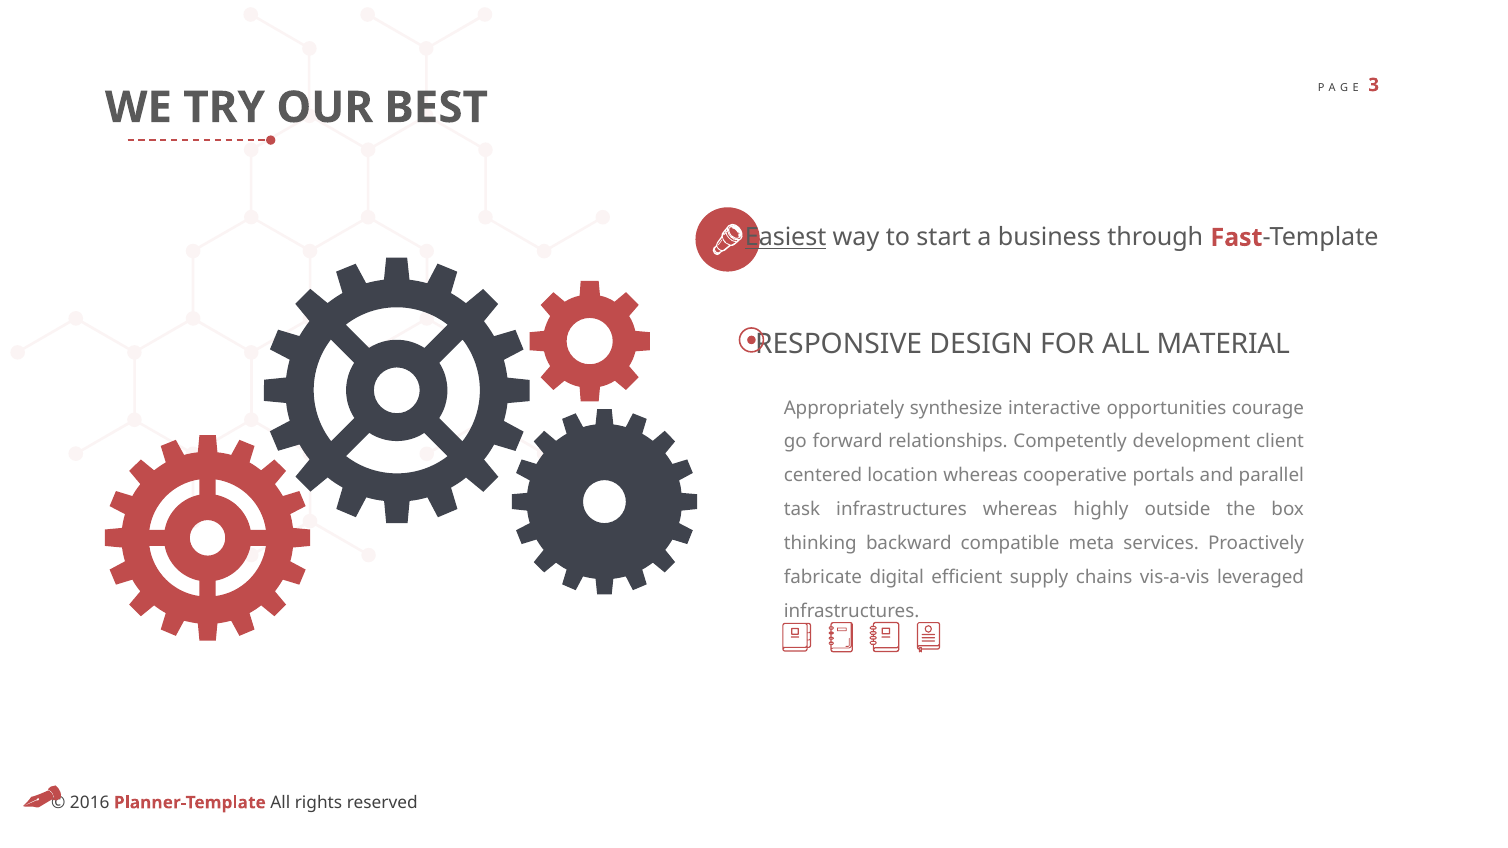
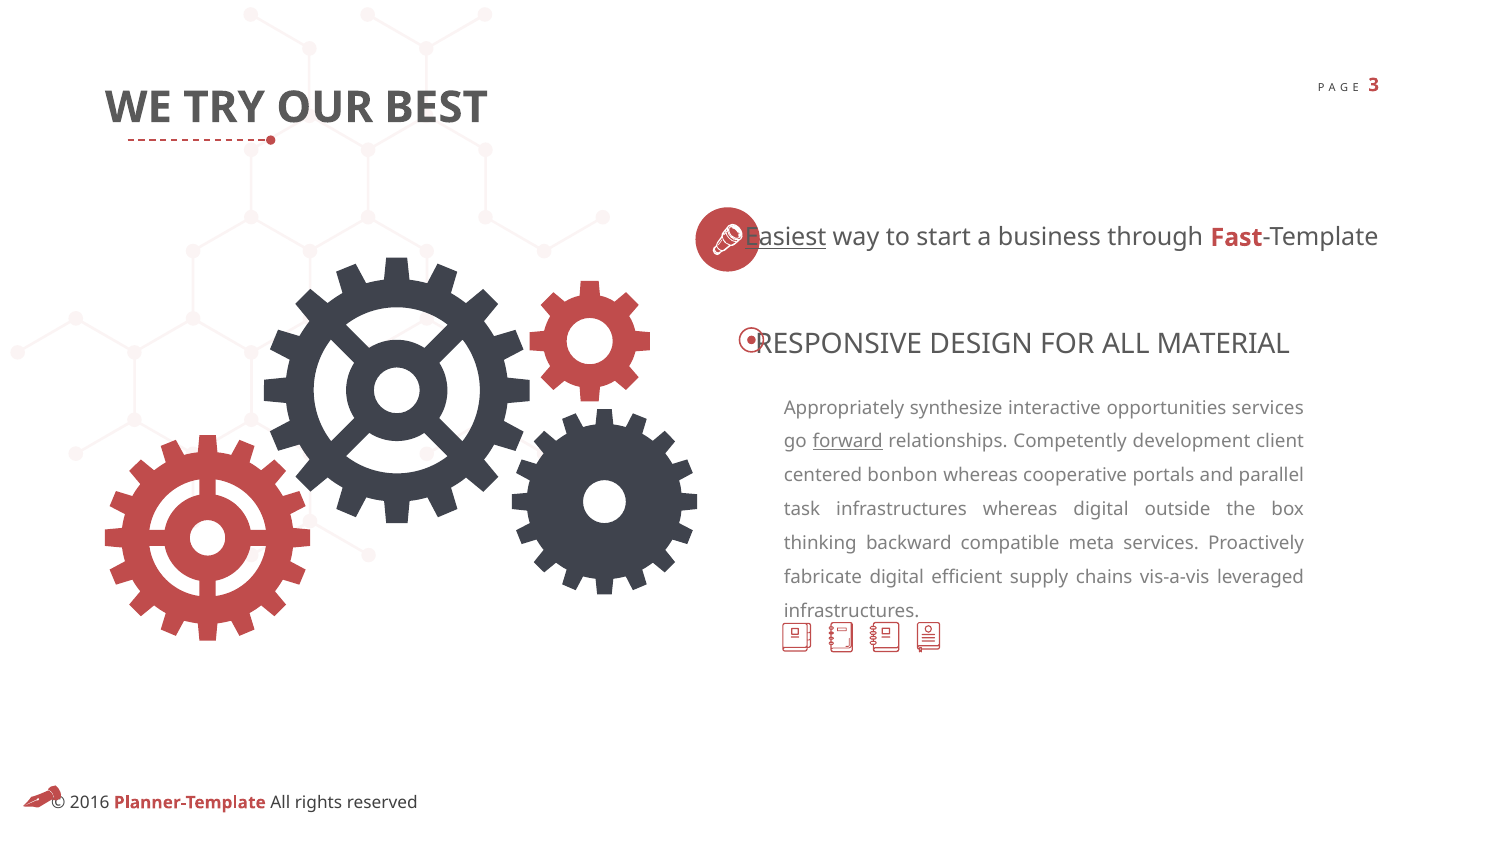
opportunities courage: courage -> services (1268, 408)
forward underline: none -> present (848, 442)
location: location -> bonbon (903, 476)
whereas highly: highly -> digital (1101, 510)
